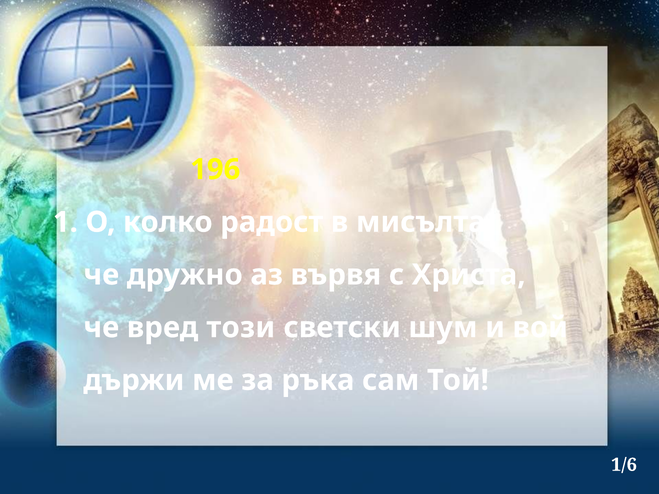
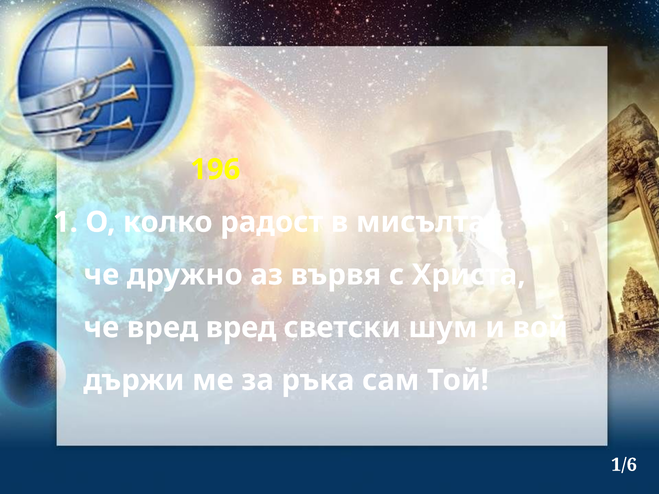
вред този: този -> вред (241, 328)
